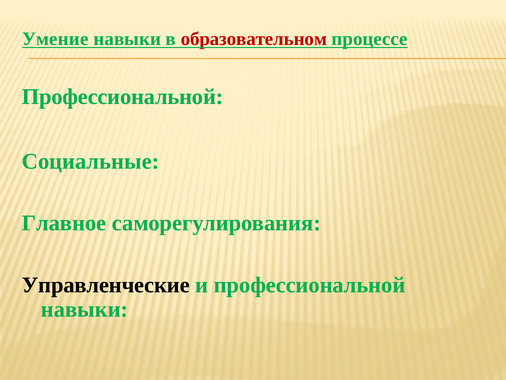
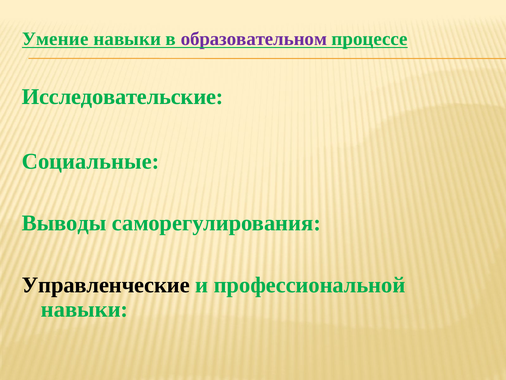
образовательном colour: red -> purple (254, 39)
Профессиональной: Профессиональной -> Исследовательские (123, 97)
Главное: Главное -> Выводы (64, 223)
